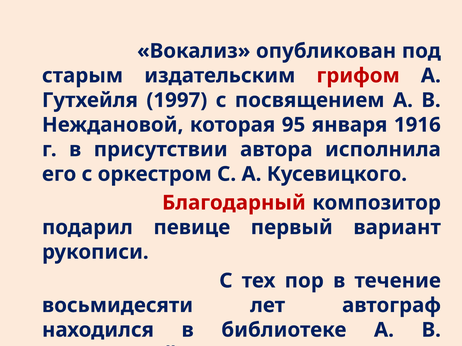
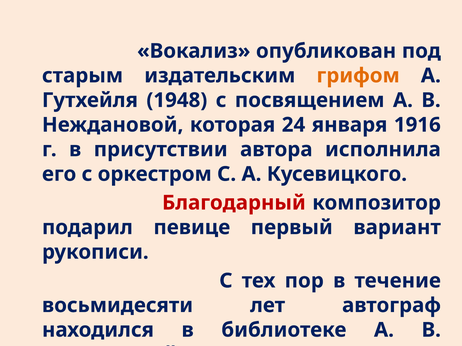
грифом colour: red -> orange (358, 76)
1997: 1997 -> 1948 (177, 100)
95: 95 -> 24 (294, 125)
